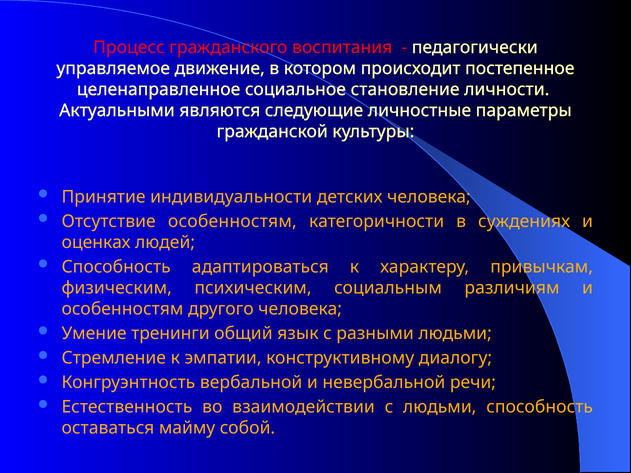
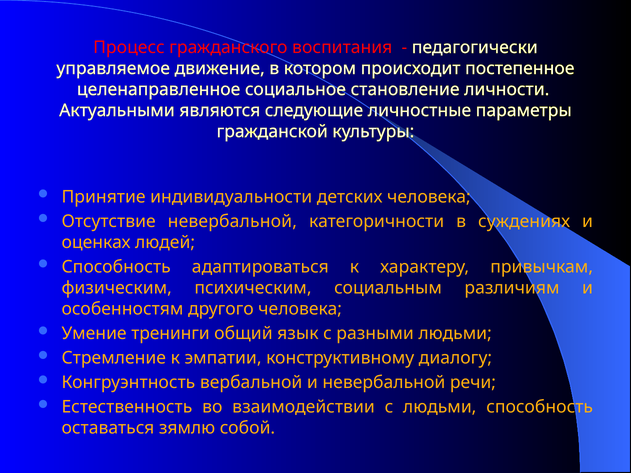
Отсутствие особенностям: особенностям -> невербальной (232, 221)
майму: майму -> зямлю (187, 428)
